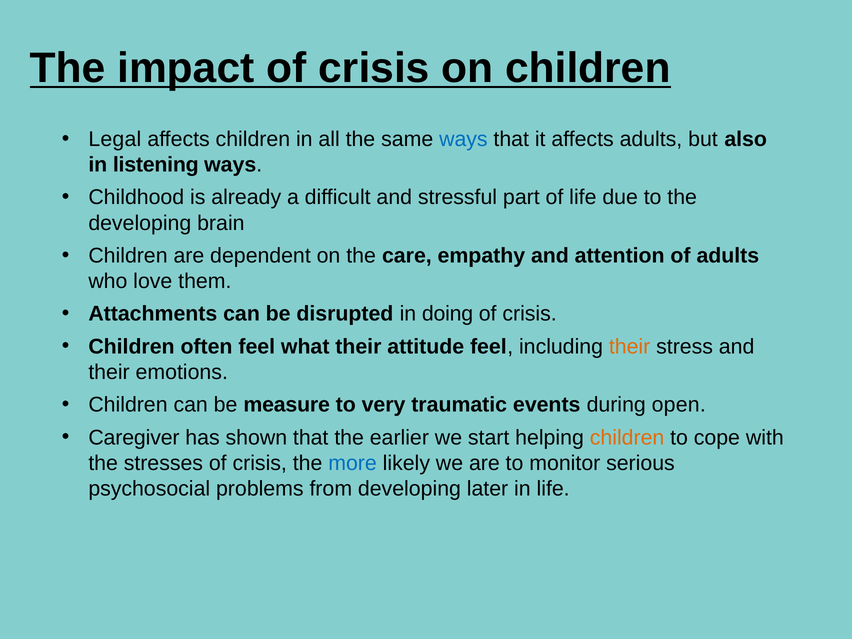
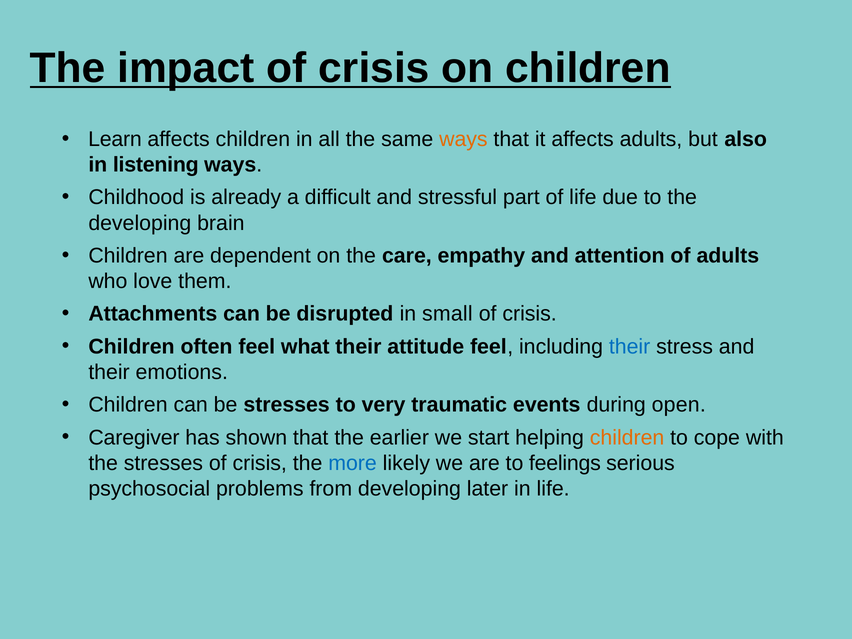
Legal: Legal -> Learn (115, 139)
ways colour: blue -> orange (463, 139)
doing: doing -> small (447, 314)
their colour: orange -> blue (630, 347)
be measure: measure -> stresses (287, 405)
monitor: monitor -> feelings (565, 463)
